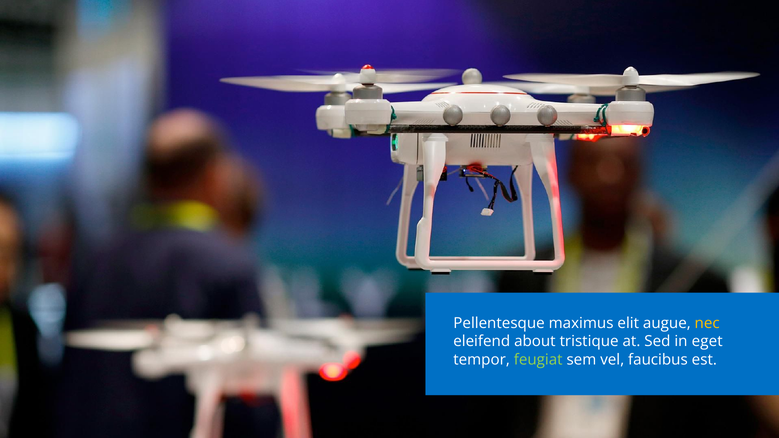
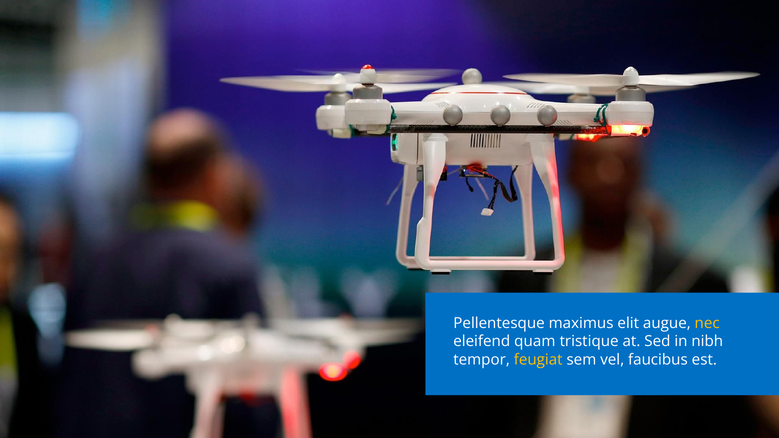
about: about -> quam (535, 342)
eget: eget -> nibh (707, 342)
feugiat colour: light green -> yellow (538, 360)
